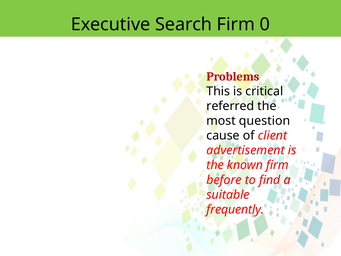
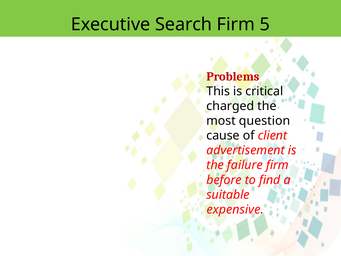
0: 0 -> 5 (265, 24)
referred: referred -> charged (230, 106)
known: known -> failure (245, 165)
frequently: frequently -> expensive (235, 209)
